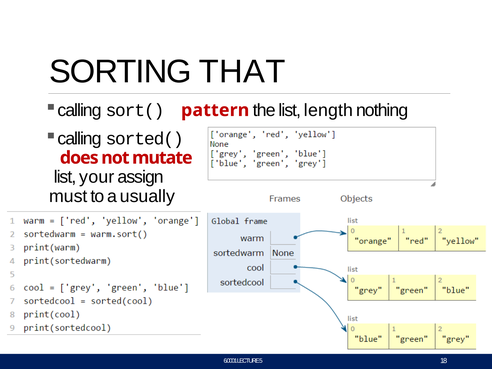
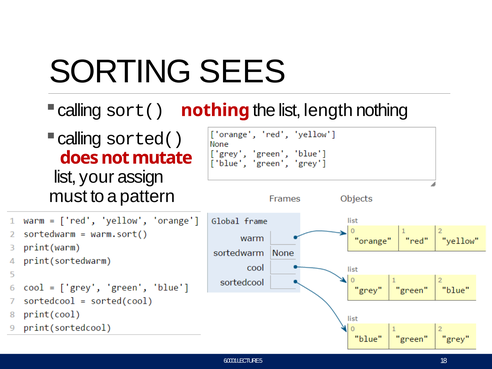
THAT: THAT -> SEES (242, 72)
sort( pattern: pattern -> nothing (215, 110)
usually: usually -> pattern (147, 196)
